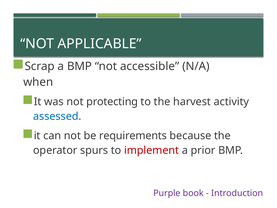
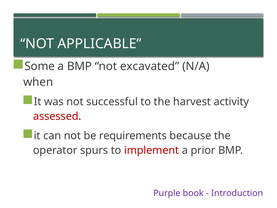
Scrap: Scrap -> Some (40, 66)
accessible: accessible -> excavated (150, 66)
protecting: protecting -> successful (112, 102)
assessed colour: blue -> red (57, 116)
